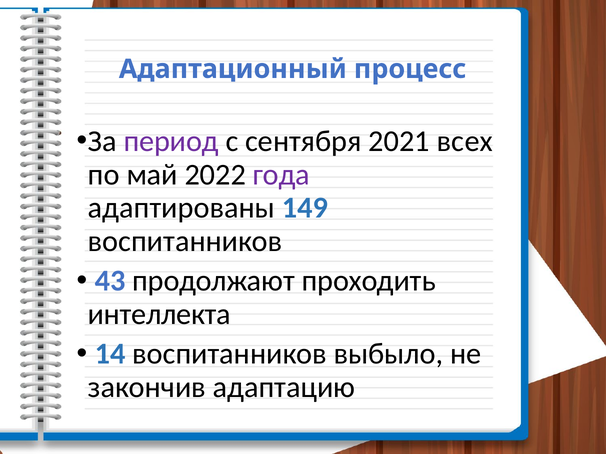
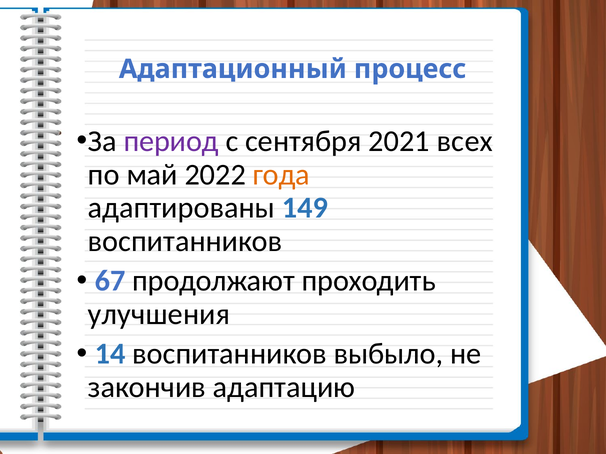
года colour: purple -> orange (281, 175)
43: 43 -> 67 (110, 281)
интеллекта: интеллекта -> улучшения (159, 315)
